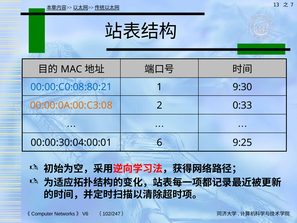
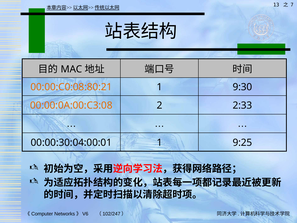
00:00:C0:08:80:21 colour: blue -> orange (71, 87)
0:33: 0:33 -> 2:33 (242, 105)
00:00:30:04:00:01 6: 6 -> 1 (159, 142)
